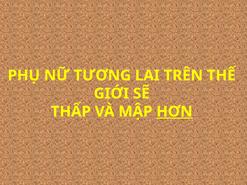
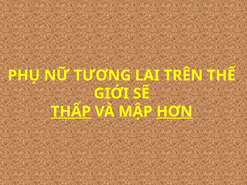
THẤP underline: none -> present (71, 112)
